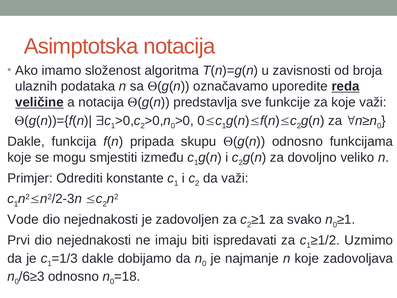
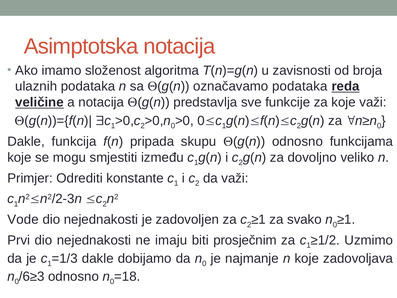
označavamo uporedite: uporedite -> podataka (300, 86)
ispredavati: ispredavati -> prosječnim (245, 240)
